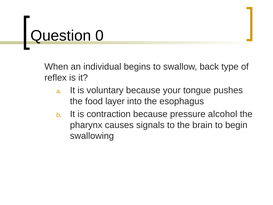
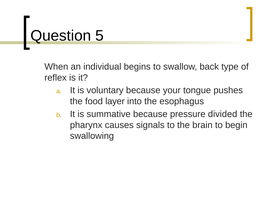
0: 0 -> 5 (100, 36)
contraction: contraction -> summative (109, 114)
alcohol: alcohol -> divided (223, 114)
